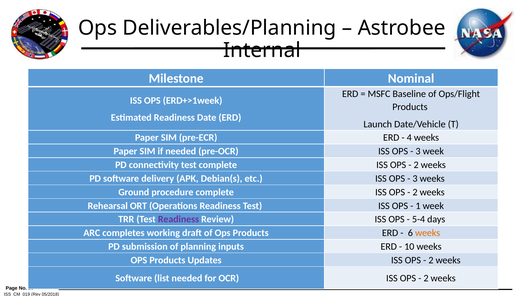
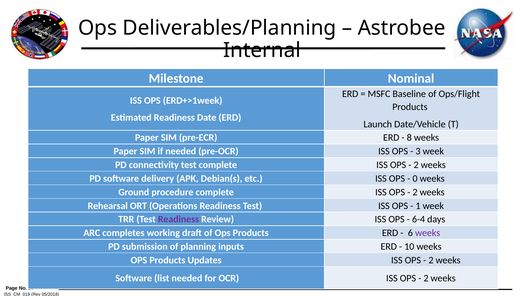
4: 4 -> 8 (409, 138)
3: 3 -> 0 (415, 178)
5-4: 5-4 -> 6-4 (419, 219)
weeks colour: orange -> purple (428, 233)
